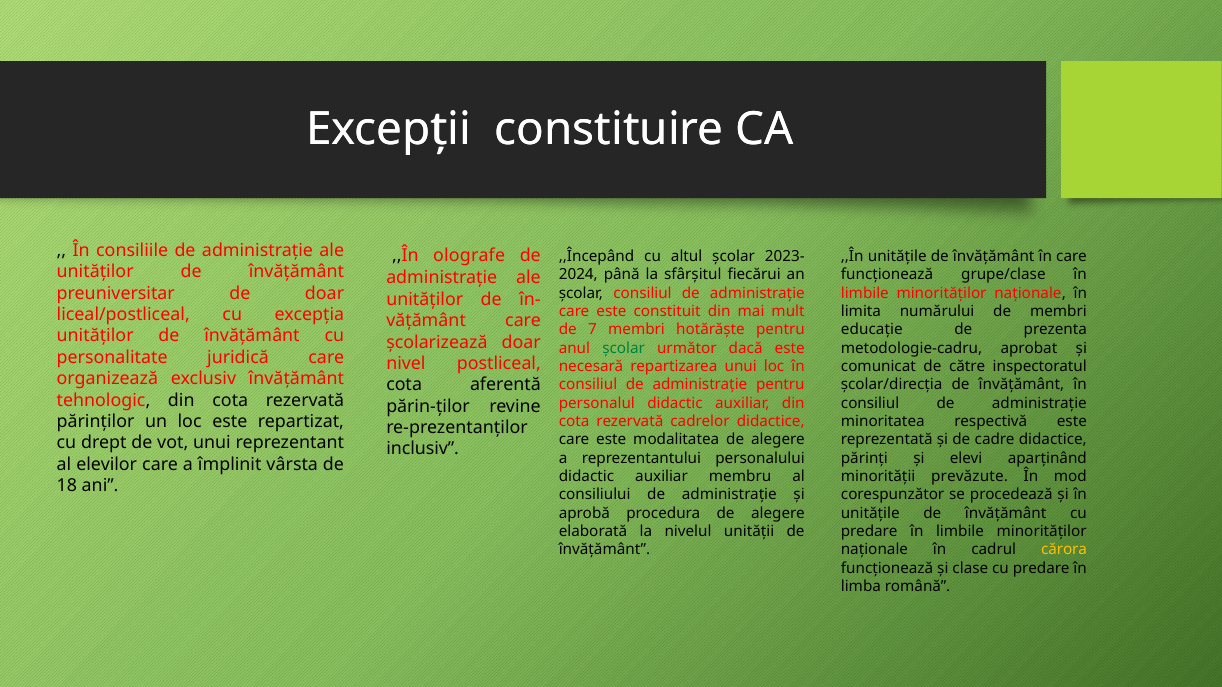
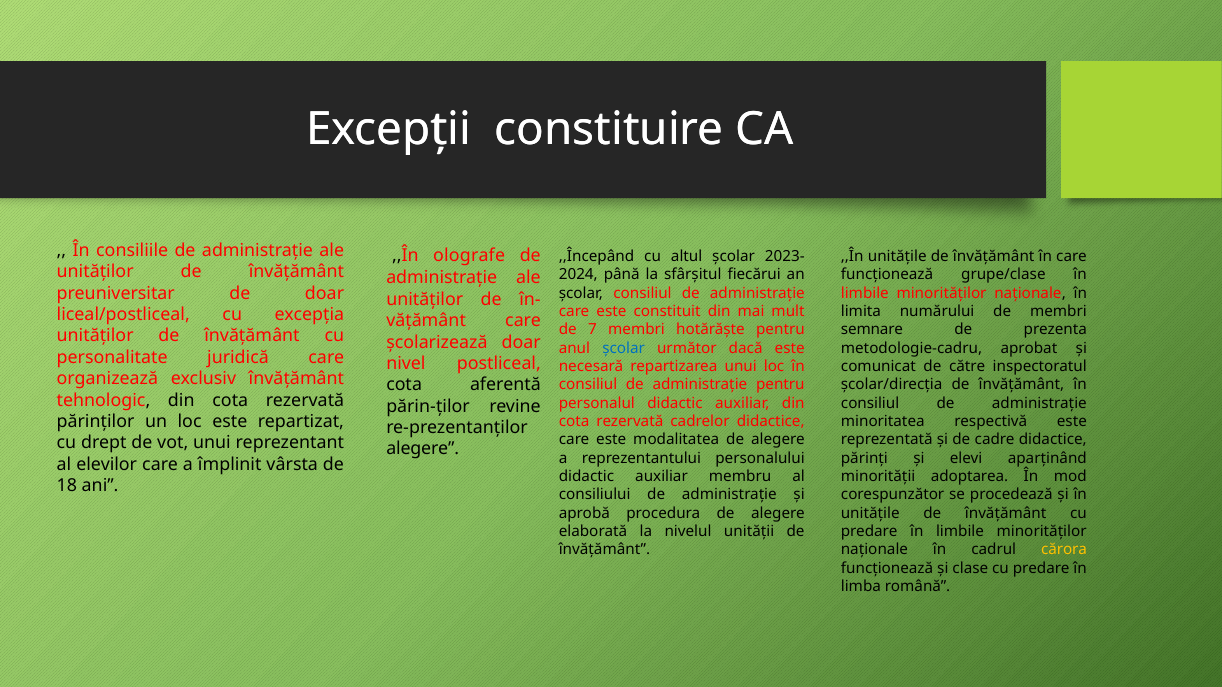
educație: educație -> semnare (872, 330)
școlar colour: green -> blue (624, 348)
inclusiv: inclusiv -> alegere (423, 449)
prevăzute: prevăzute -> adoptarea (970, 477)
